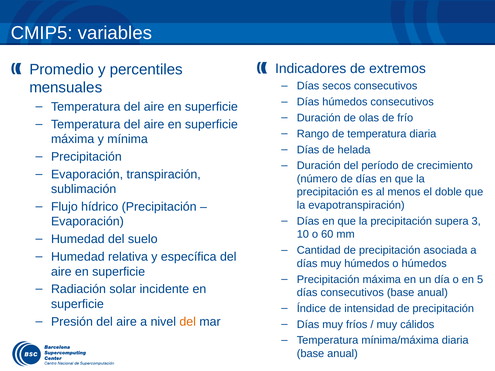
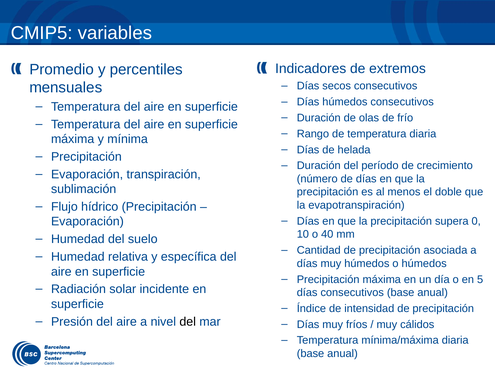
3: 3 -> 0 (476, 221)
60: 60 -> 40 (327, 234)
del colour: orange -> black (188, 322)
